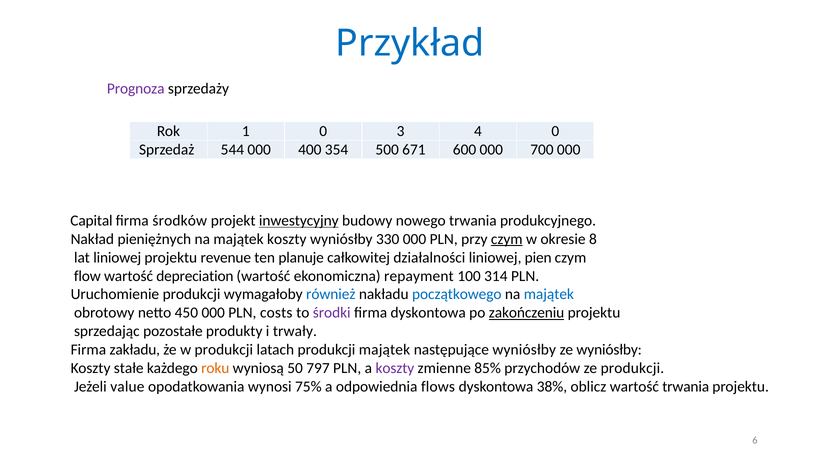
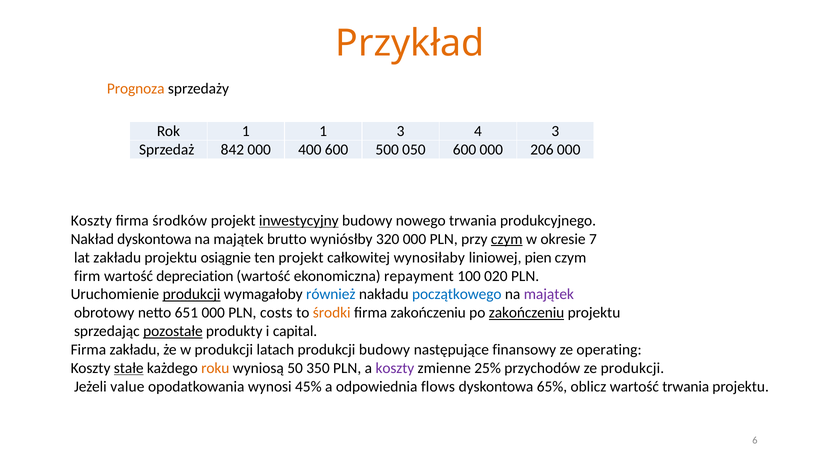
Przykład colour: blue -> orange (410, 43)
Prognoza colour: purple -> orange (136, 89)
1 0: 0 -> 1 (323, 131)
4 0: 0 -> 3 (555, 131)
544: 544 -> 842 (232, 150)
400 354: 354 -> 600 (337, 150)
671: 671 -> 050 (414, 150)
700: 700 -> 206 (542, 150)
Capital: Capital -> Koszty (91, 221)
Nakład pieniężnych: pieniężnych -> dyskontowa (154, 239)
majątek koszty: koszty -> brutto (287, 239)
330: 330 -> 320 (388, 239)
8: 8 -> 7 (593, 239)
lat liniowej: liniowej -> zakładu (117, 258)
revenue: revenue -> osiągnie (226, 258)
ten planuje: planuje -> projekt (301, 258)
działalności: działalności -> wynosiłaby (429, 258)
flow: flow -> firm (87, 276)
314: 314 -> 020 (496, 276)
produkcji underline: none -> present (192, 295)
majątek colour: blue -> purple (549, 295)
450: 450 -> 651 (186, 313)
środki colour: purple -> orange (332, 313)
firma dyskontowa: dyskontowa -> zakończeniu (428, 313)
pozostałe underline: none -> present (173, 331)
trwały: trwały -> capital (295, 331)
produkcji majątek: majątek -> budowy (384, 350)
następujące wyniósłby: wyniósłby -> finansowy (524, 350)
ze wyniósłby: wyniósłby -> operating (609, 350)
stałe underline: none -> present (129, 368)
797: 797 -> 350 (318, 368)
85%: 85% -> 25% (488, 368)
75%: 75% -> 45% (308, 387)
38%: 38% -> 65% (552, 387)
